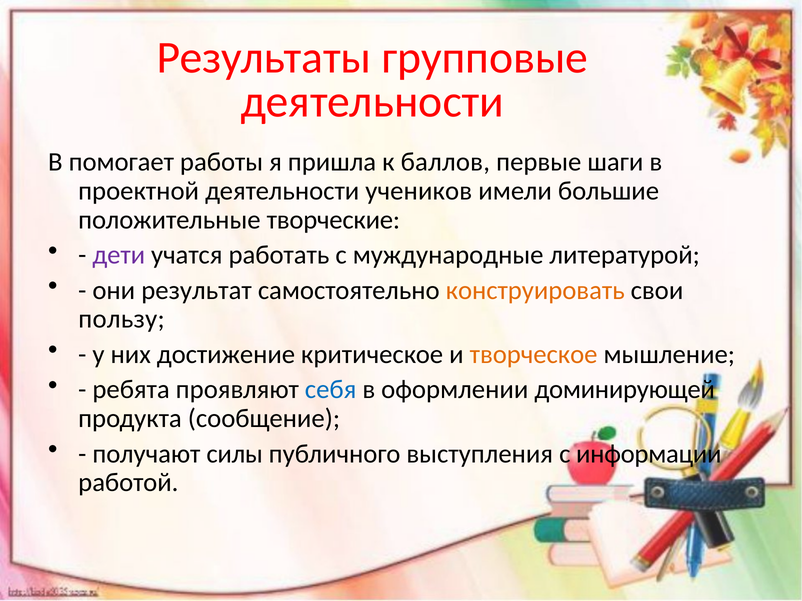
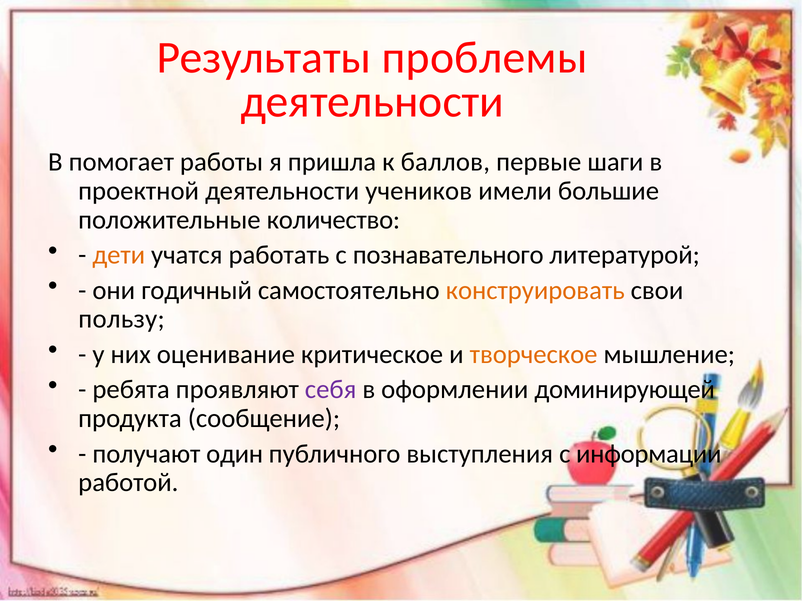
групповые: групповые -> проблемы (485, 58)
творческие: творческие -> количество (333, 220)
дети colour: purple -> orange (119, 255)
муждународные: муждународные -> познавательного (448, 255)
результат: результат -> годичный (197, 291)
достижение: достижение -> оценивание (226, 355)
себя colour: blue -> purple (331, 390)
силы: силы -> один (235, 454)
